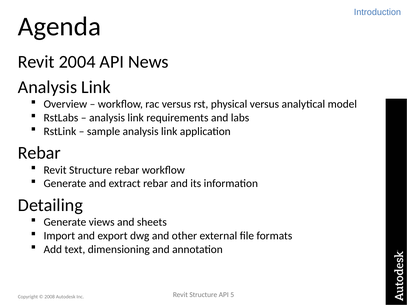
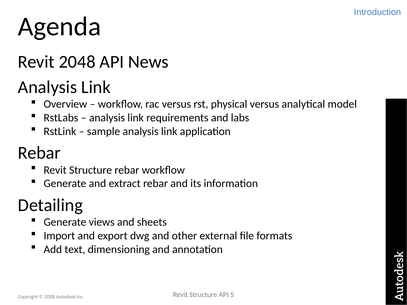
2004: 2004 -> 2048 (77, 62)
